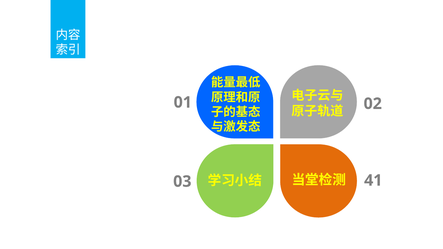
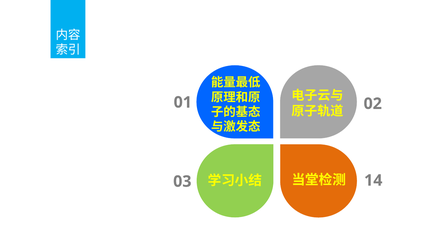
41: 41 -> 14 (373, 181)
